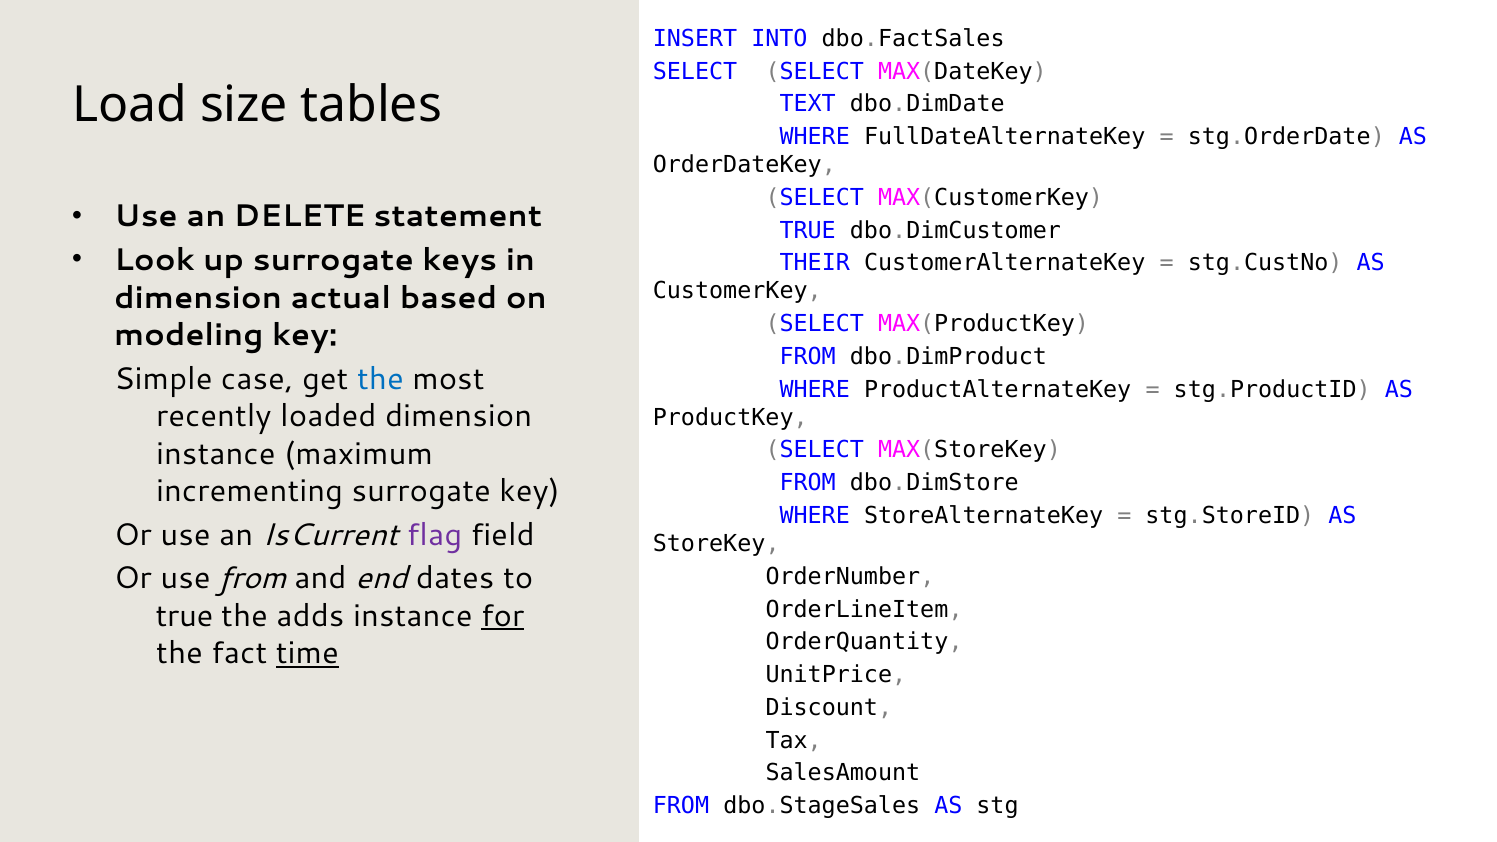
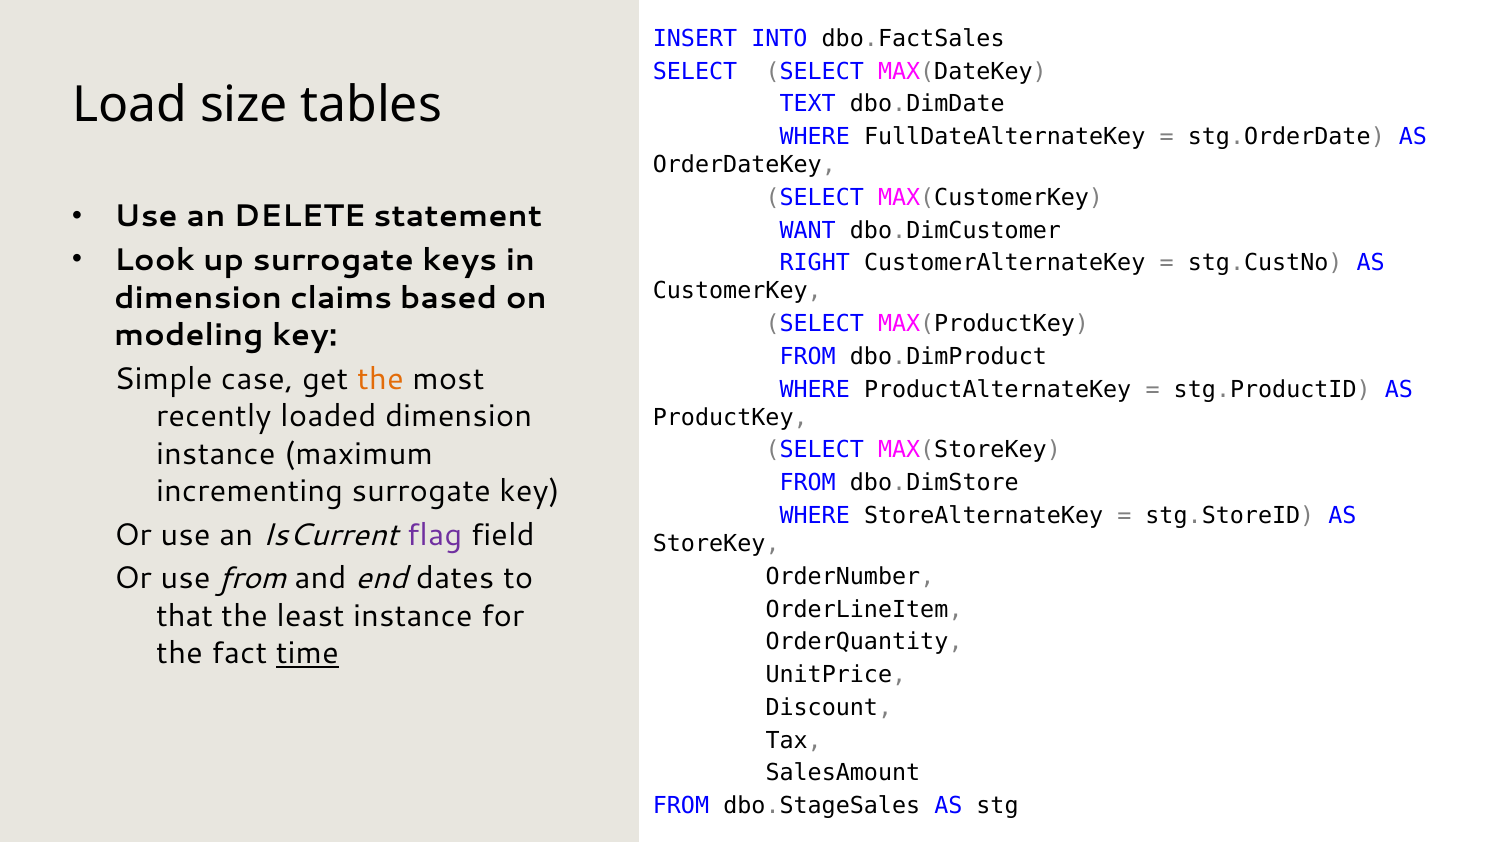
TRUE: TRUE -> WANT (808, 230)
THEIR: THEIR -> RIGHT (815, 263)
actual: actual -> claims (341, 298)
the colour: blue -> orange (380, 379)
true: true -> that (185, 616)
adds: adds -> least (311, 616)
for underline: present -> none (503, 616)
